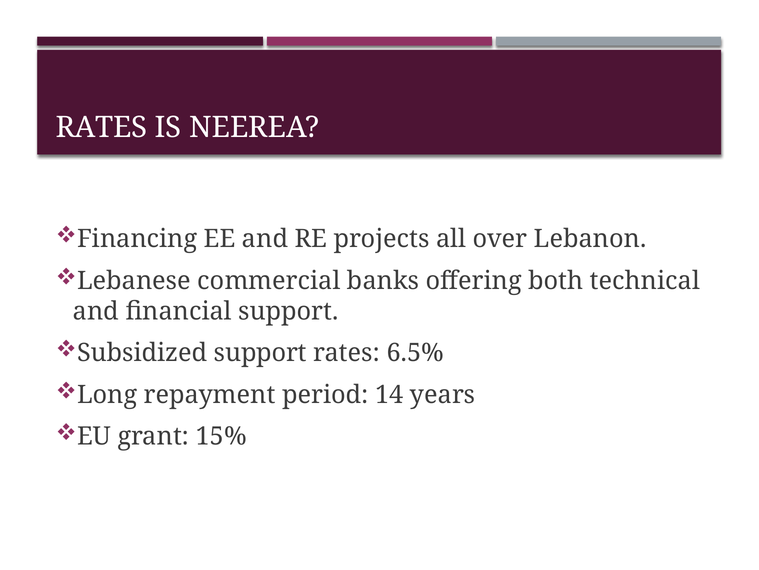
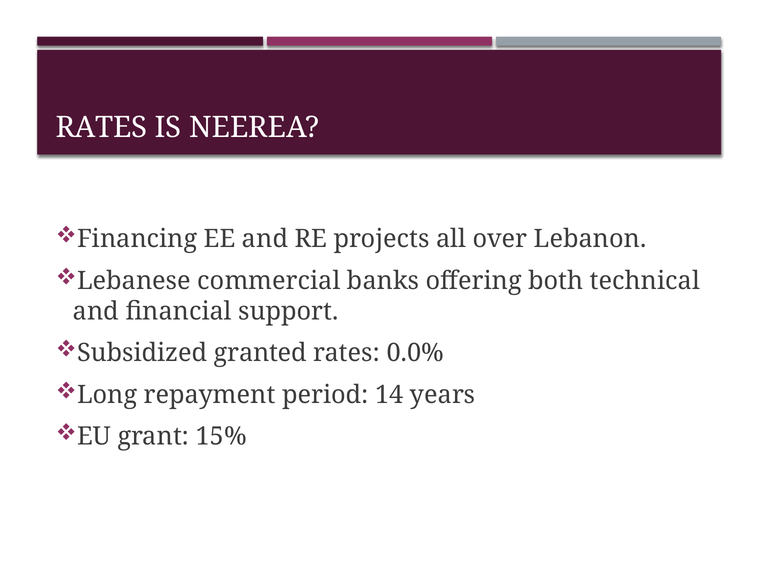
Subsidized support: support -> granted (260, 353)
6.5%: 6.5% -> 0.0% (415, 353)
